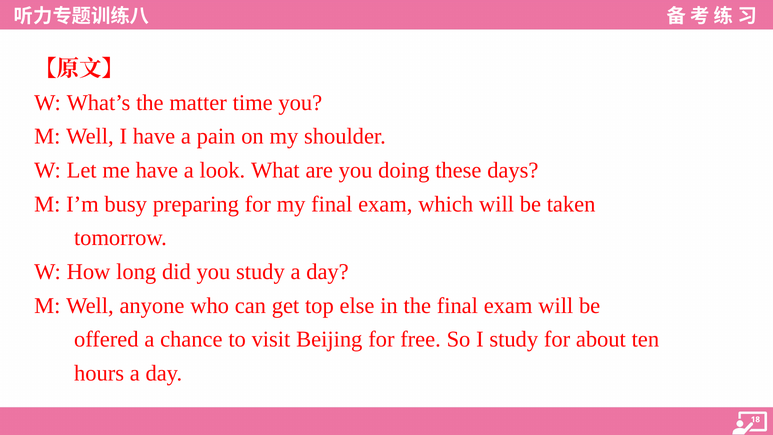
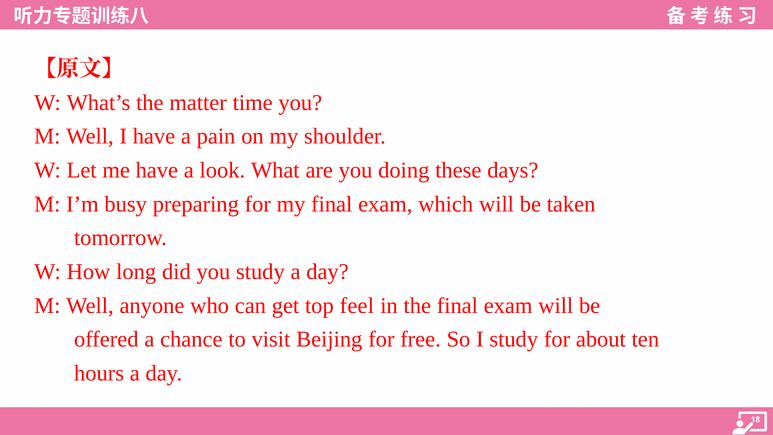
else: else -> feel (357, 306)
